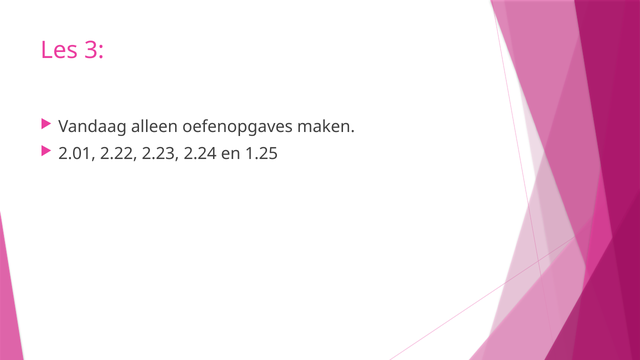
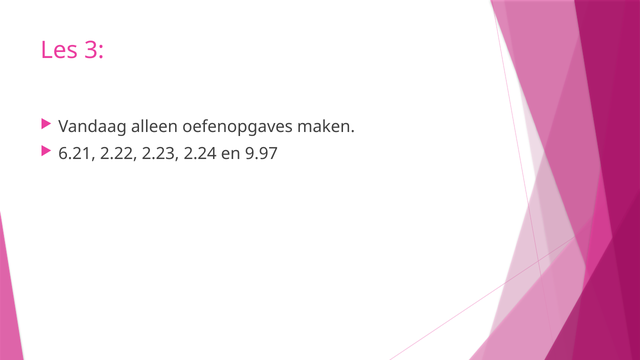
2.01: 2.01 -> 6.21 (77, 154)
1.25: 1.25 -> 9.97 (261, 154)
